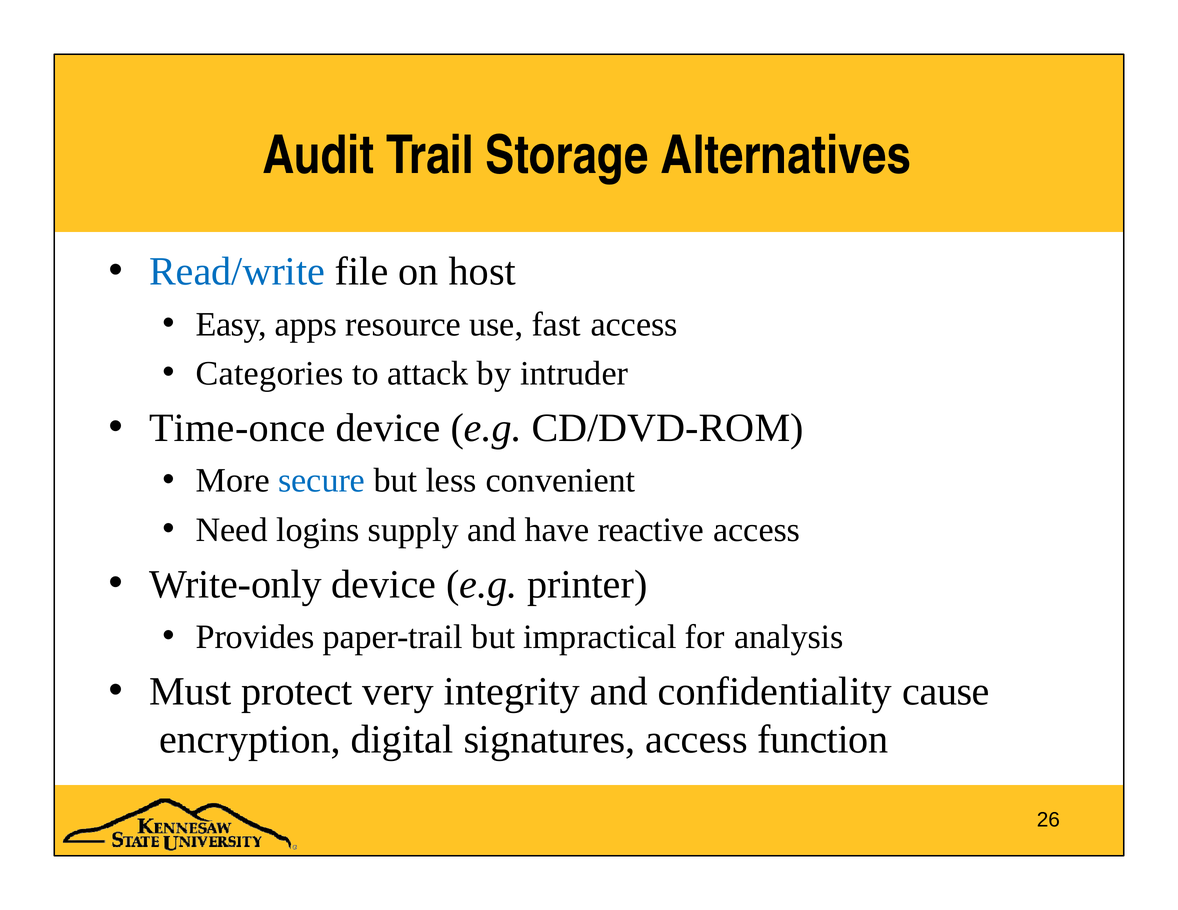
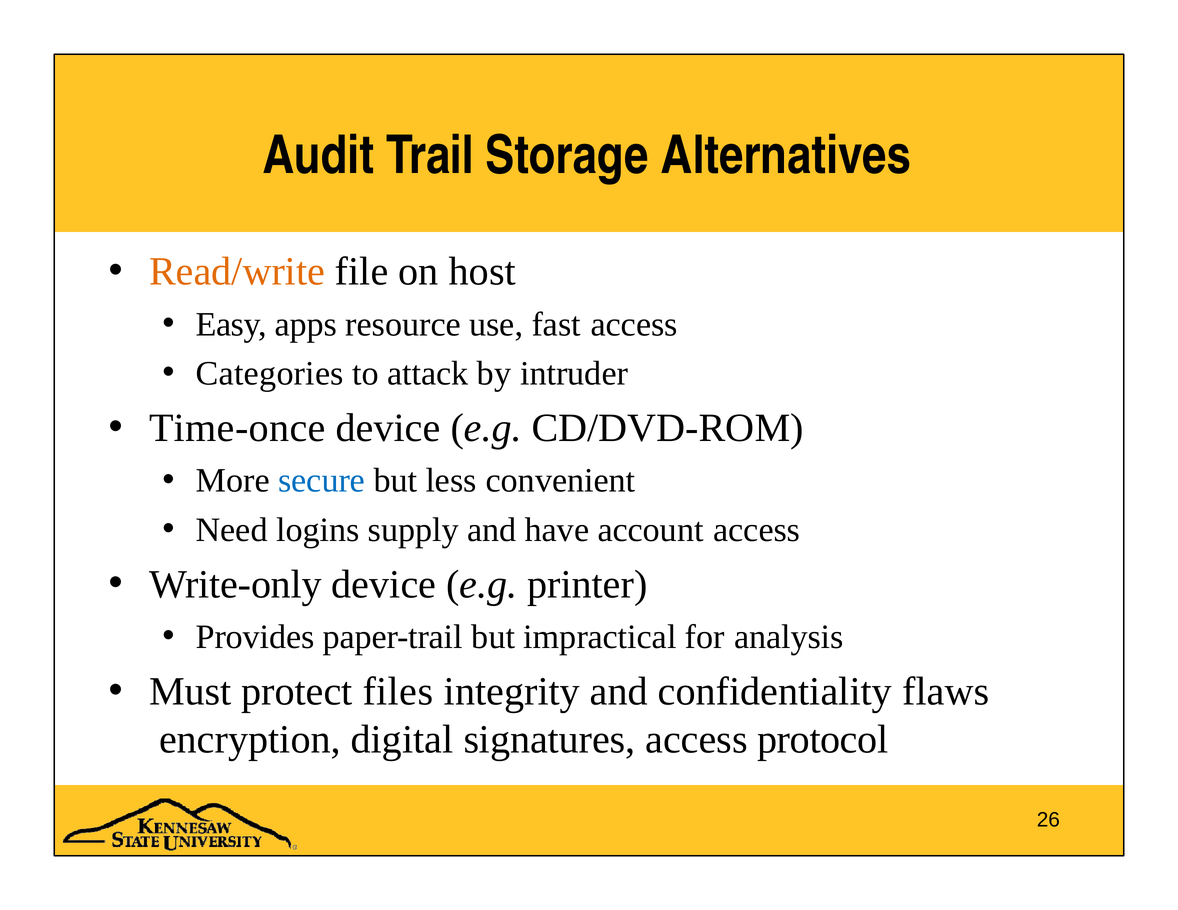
Read/write colour: blue -> orange (237, 272)
reactive: reactive -> account (651, 530)
very: very -> files (398, 692)
cause: cause -> flaws (946, 692)
function: function -> protocol (823, 740)
